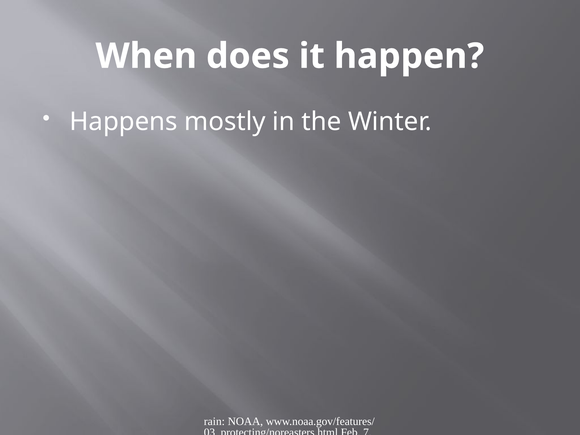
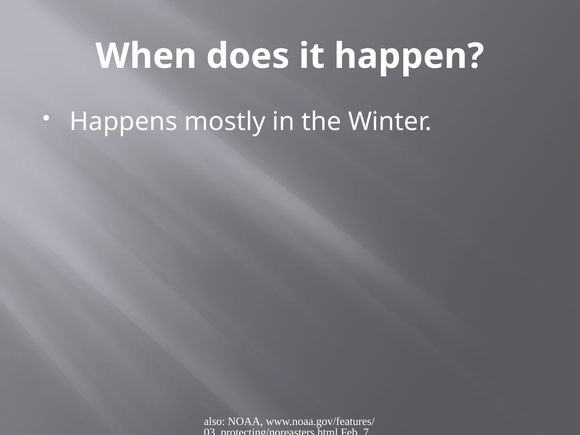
rain: rain -> also (214, 421)
